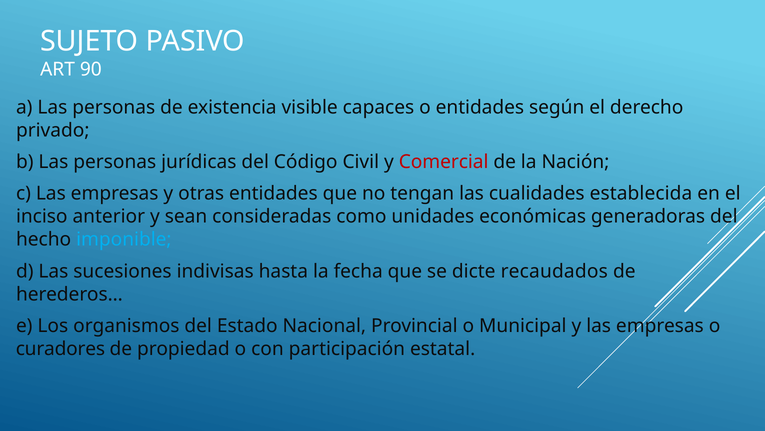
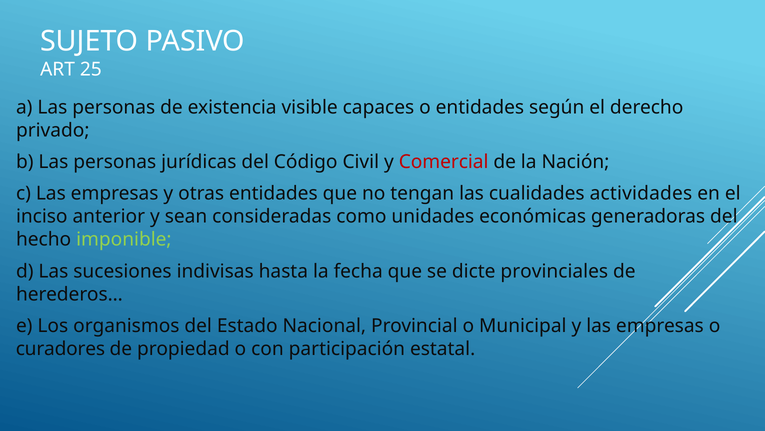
90: 90 -> 25 (91, 69)
establecida: establecida -> actividades (641, 193)
imponible colour: light blue -> light green (124, 239)
recaudados: recaudados -> provinciales (554, 271)
